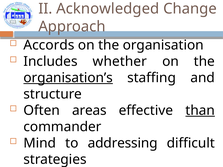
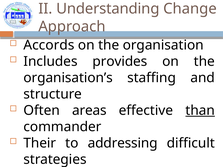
Acknowledged: Acknowledged -> Understanding (108, 9)
whether: whether -> provides (120, 61)
organisation’s underline: present -> none (68, 78)
Mind: Mind -> Their (40, 143)
